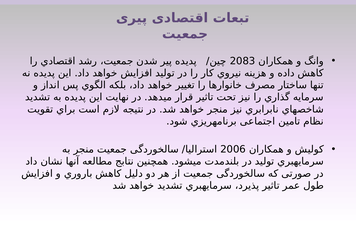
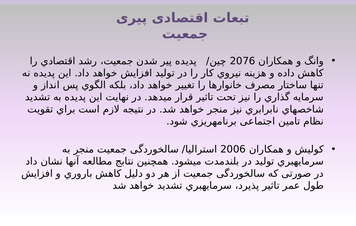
2083: 2083 -> 2076 (243, 61)
